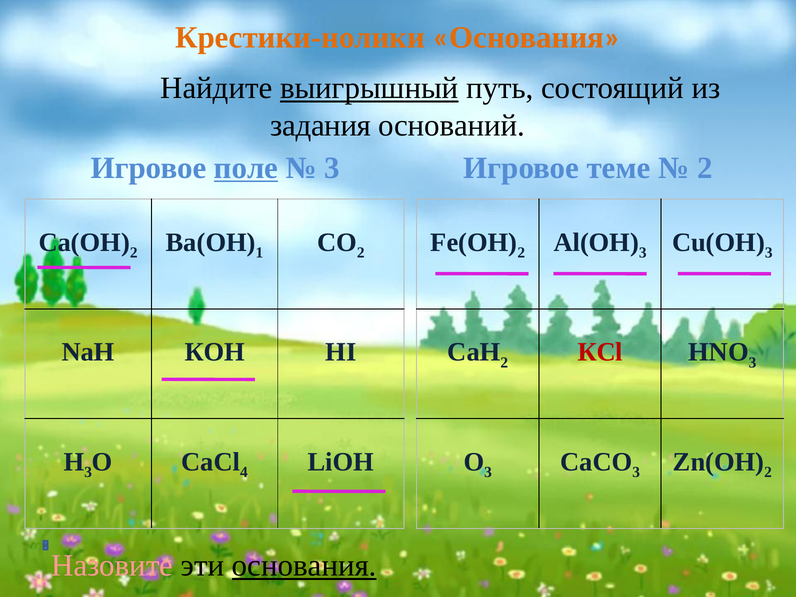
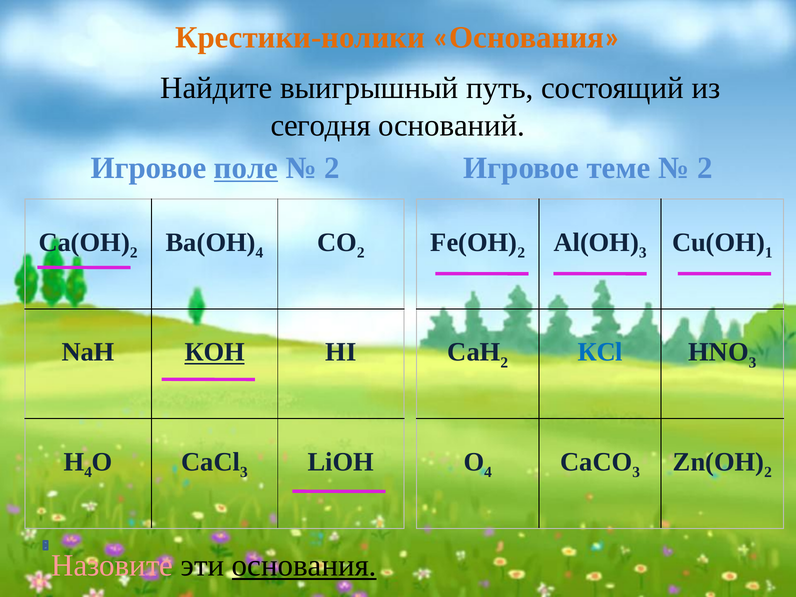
выигрышный underline: present -> none (369, 88)
задания: задания -> сегодня (321, 125)
3: 3 -> 2 (332, 168)
1: 1 -> 4 (259, 253)
3: 3 -> 1 (769, 253)
КОН underline: none -> present (215, 352)
КСl colour: red -> blue (600, 352)
3: 3 -> 4 (88, 472)
4: 4 -> 3 (244, 472)
3: 3 -> 4 (488, 472)
